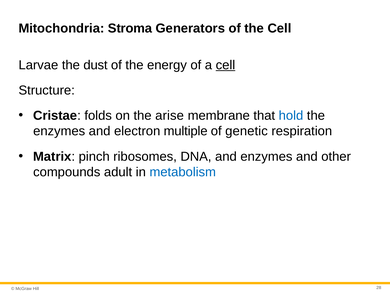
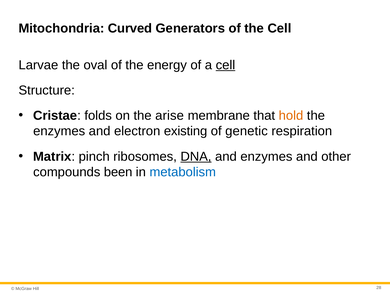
Stroma: Stroma -> Curved (130, 28)
dust: dust -> oval (95, 65)
hold colour: blue -> orange (291, 116)
multiple: multiple -> existing (186, 131)
DNA underline: none -> present (196, 157)
adult: adult -> been (118, 172)
